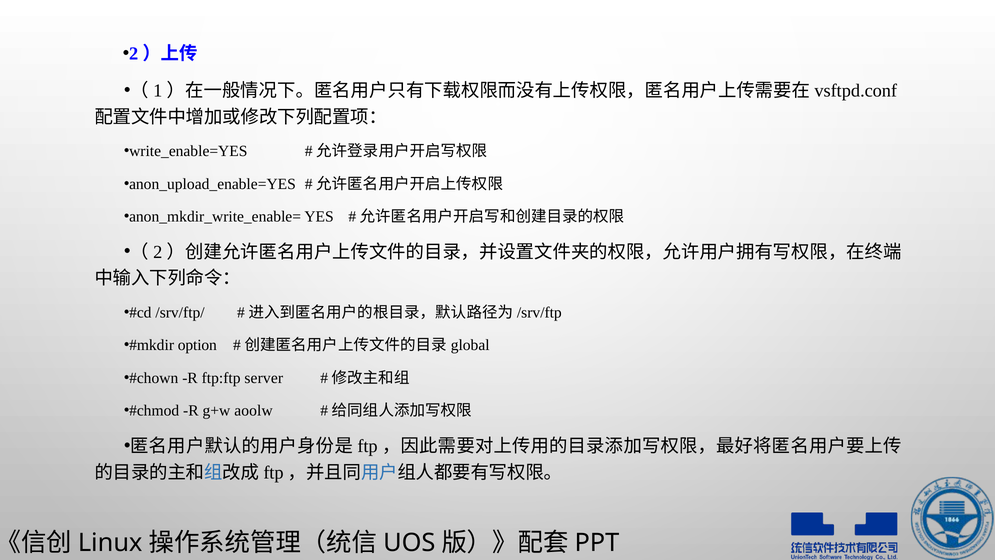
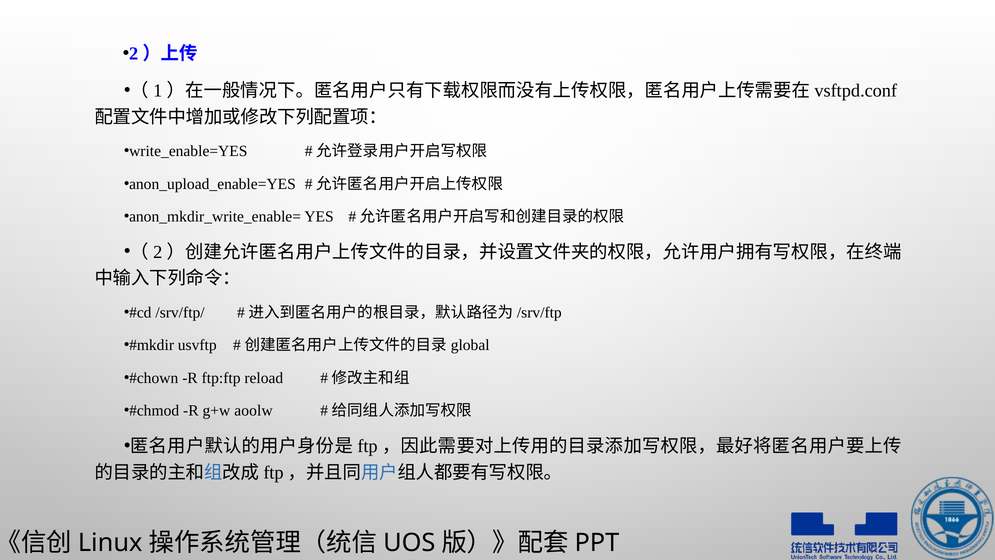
option: option -> usvftp (197, 345)
server: server -> reload (264, 378)
